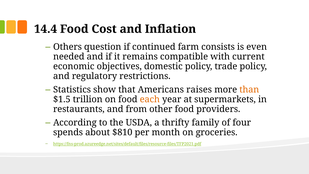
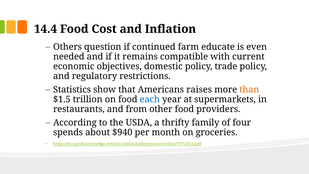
consists: consists -> educate (218, 47)
each colour: orange -> blue (150, 99)
$810: $810 -> $940 (122, 132)
